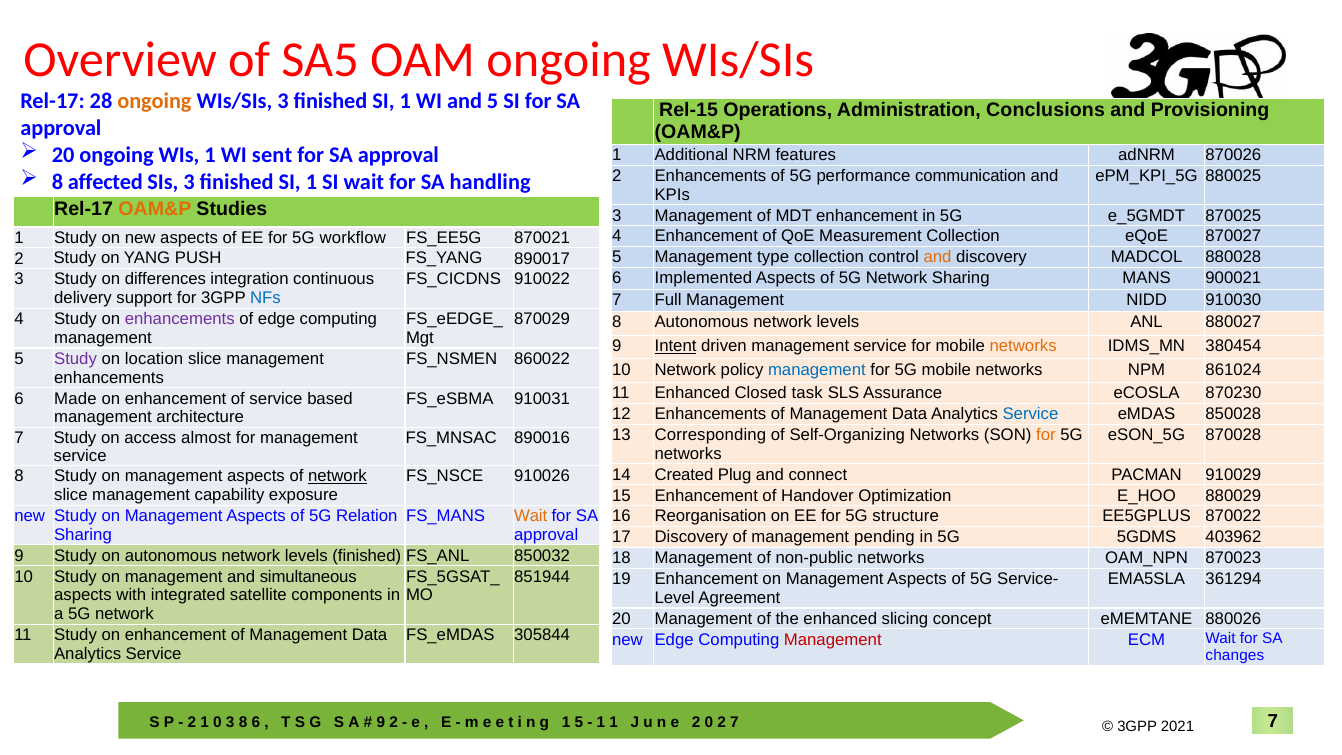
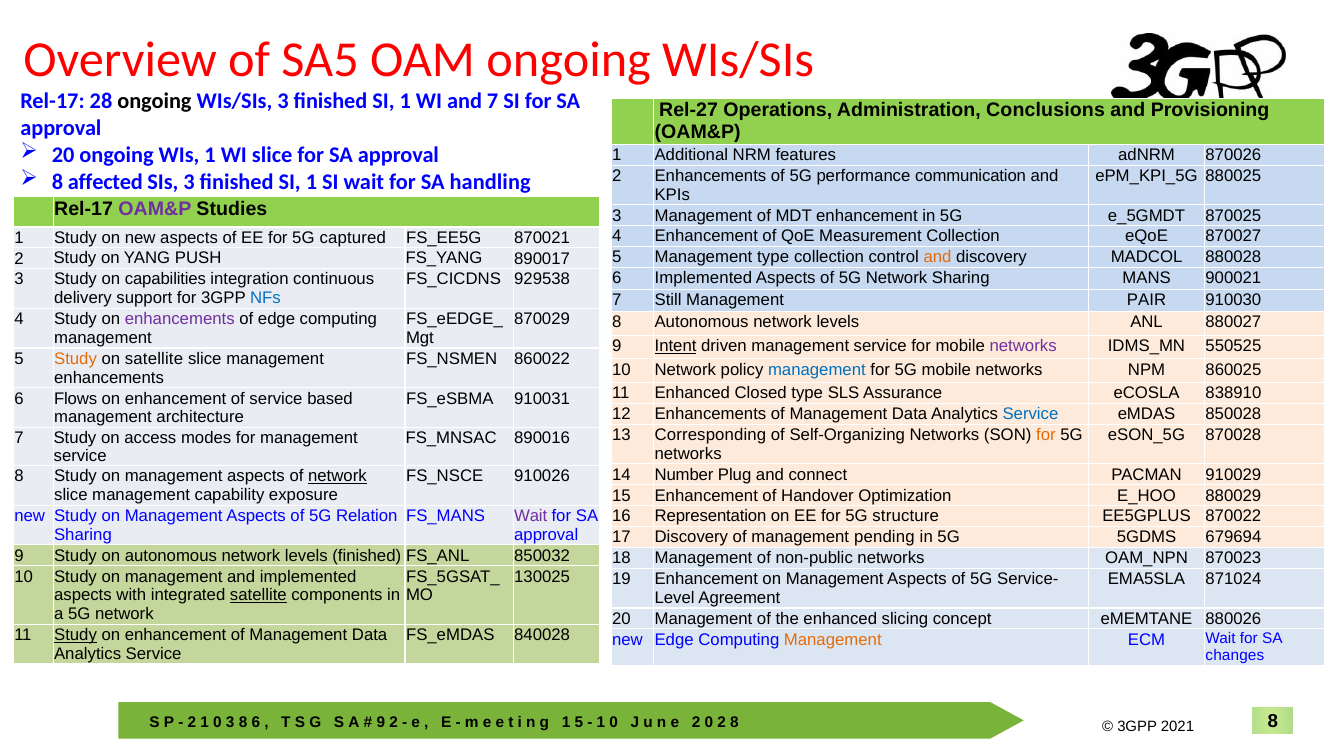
ongoing colour: orange -> black (154, 101)
and 5: 5 -> 7 (493, 101)
Rel-15: Rel-15 -> Rel-27 (689, 110)
WI sent: sent -> slice (272, 155)
OAM&P colour: orange -> purple (155, 209)
workflow: workflow -> captured (353, 238)
differences: differences -> capabilities (165, 279)
910022: 910022 -> 929538 (542, 279)
Full: Full -> Still (668, 300)
NIDD: NIDD -> PAIR (1147, 300)
networks colour: orange -> purple (1023, 346)
380454: 380454 -> 550525 (1233, 346)
Study colour: purple -> orange (76, 359)
on location: location -> satellite (154, 359)
861024: 861024 -> 860025 (1233, 370)
Closed task: task -> type (807, 393)
870230: 870230 -> 838910 (1233, 393)
Made: Made -> Flows (76, 398)
almost: almost -> modes (206, 438)
Created: Created -> Number (684, 475)
Wait colour: orange -> purple (531, 516)
Reorganisation: Reorganisation -> Representation (711, 516)
403962: 403962 -> 679694 (1233, 537)
and simultaneous: simultaneous -> implemented (308, 576)
851944: 851944 -> 130025 (542, 576)
361294: 361294 -> 871024 (1233, 579)
satellite underline: none -> present (258, 595)
Study underline: none -> present (76, 635)
305844: 305844 -> 840028 (542, 635)
Management colour: red -> orange (833, 640)
1: 1 -> 0 (614, 722)
2 7: 7 -> 8 (734, 722)
7: 7 -> 8 (1273, 721)
